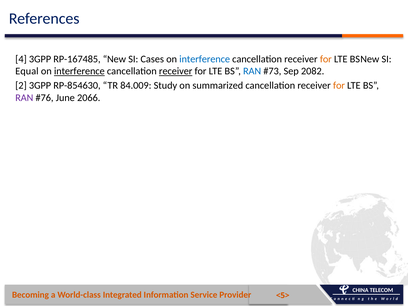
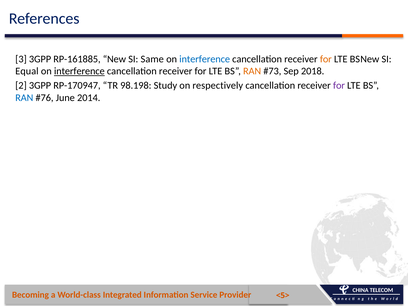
4: 4 -> 3 (21, 59)
RP-167485: RP-167485 -> RP-161885 (77, 59)
Cases: Cases -> Same (152, 59)
receiver underline: present -> none (176, 71)
RAN colour: blue -> orange (252, 71)
2082: 2082 -> 2018 (313, 71)
RP-854630: RP-854630 -> RP-170947 (77, 86)
84.009: 84.009 -> 98.198 (136, 86)
summarized: summarized -> respectively (218, 86)
for colour: orange -> purple (339, 86)
RAN colour: purple -> blue (24, 98)
2066: 2066 -> 2014 (89, 98)
